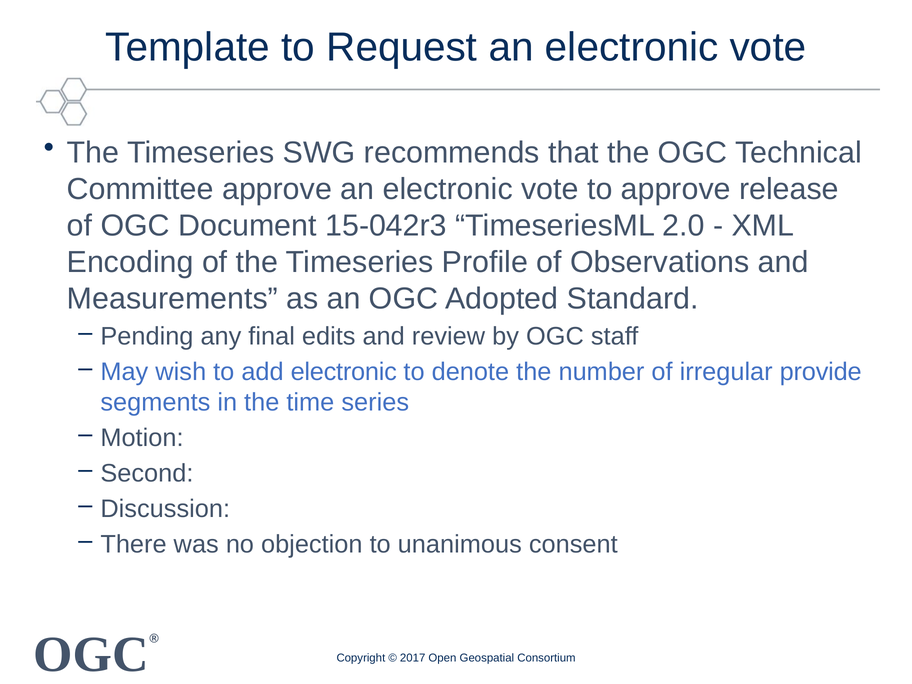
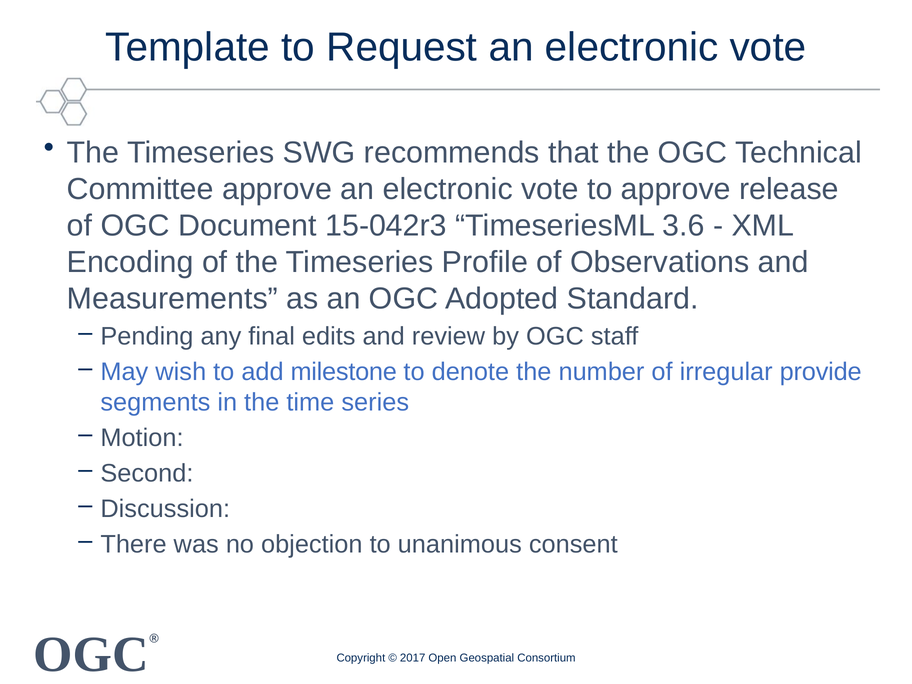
2.0: 2.0 -> 3.6 (683, 226)
add electronic: electronic -> milestone (344, 372)
